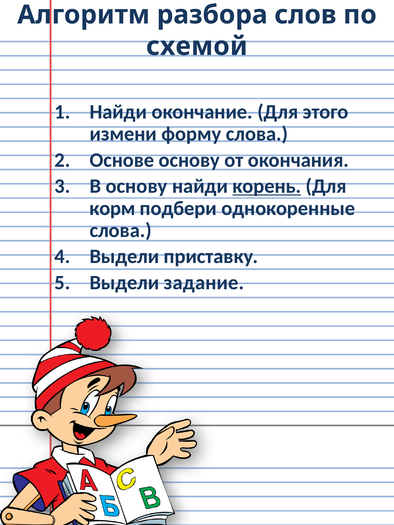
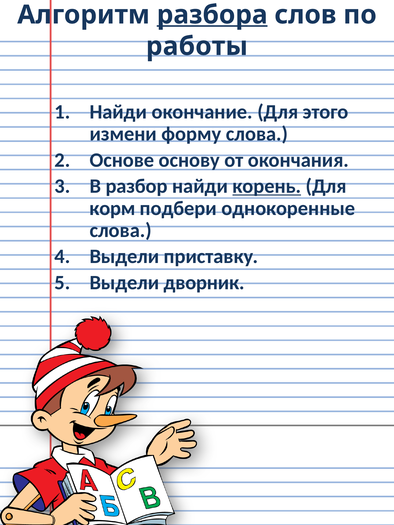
разбора underline: none -> present (212, 15)
схемой: схемой -> работы (197, 46)
В основу: основу -> разбор (137, 186)
задание: задание -> дворник (204, 283)
